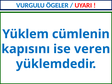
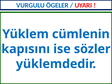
veren: veren -> sözler (92, 49)
